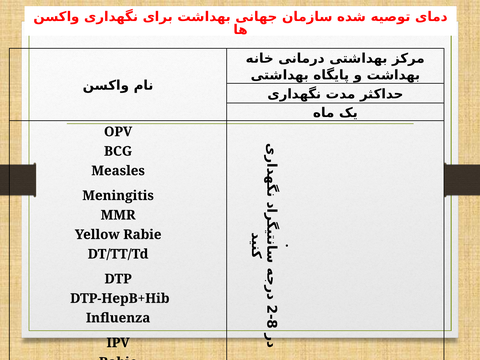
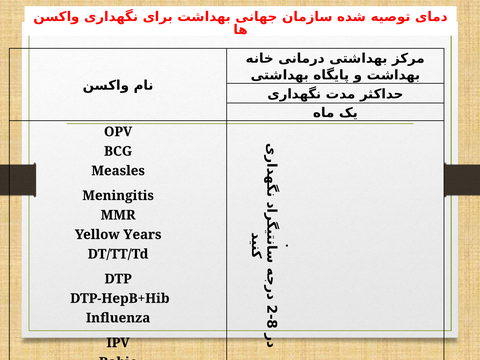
Yellow Rabie: Rabie -> Years (142, 235)
